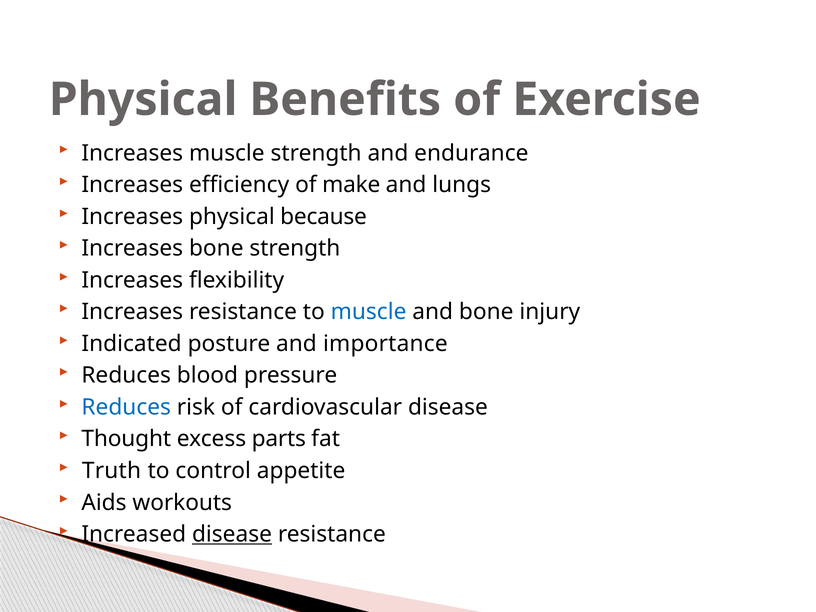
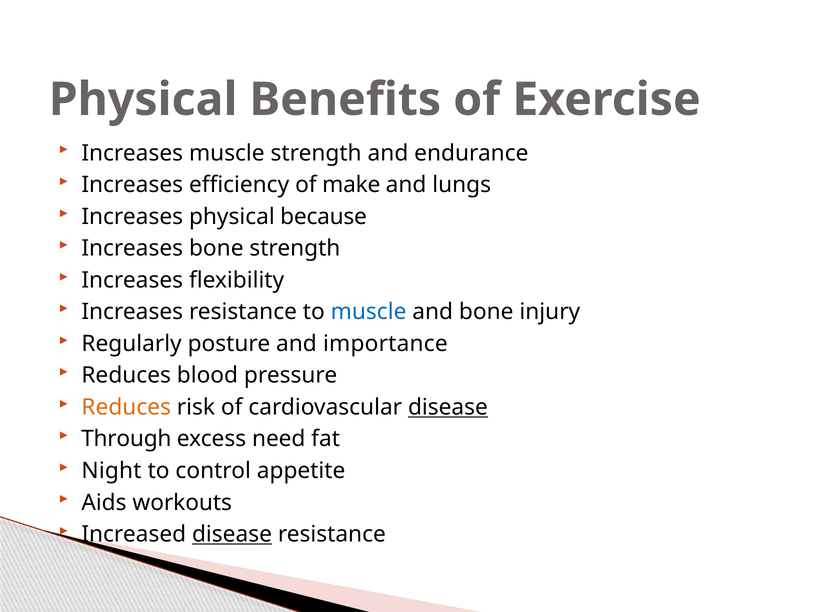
Indicated: Indicated -> Regularly (132, 344)
Reduces colour: blue -> orange (126, 407)
disease underline: none -> present (448, 407)
Thought: Thought -> Through (126, 439)
parts: parts -> need (279, 439)
Truth: Truth -> Night (111, 471)
